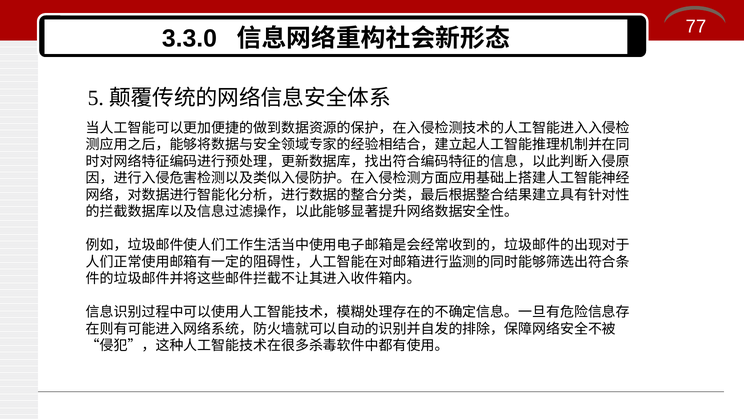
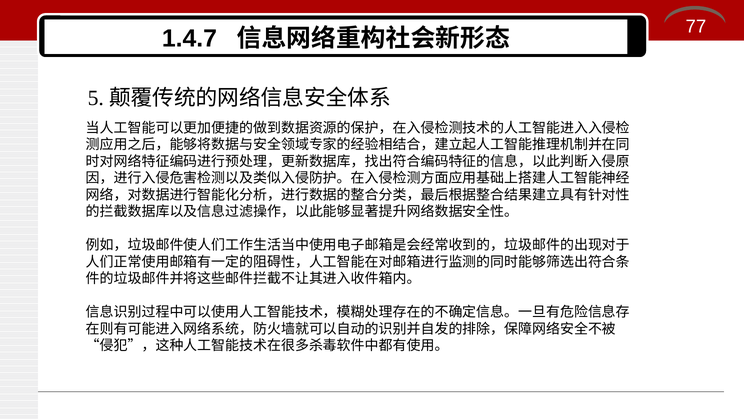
3.3.0: 3.3.0 -> 1.4.7 (189, 38)
